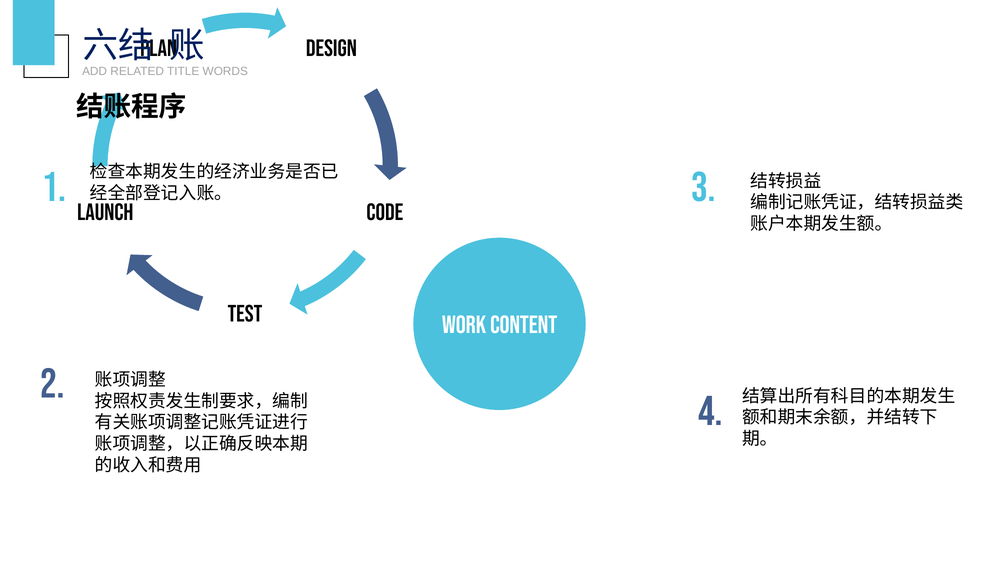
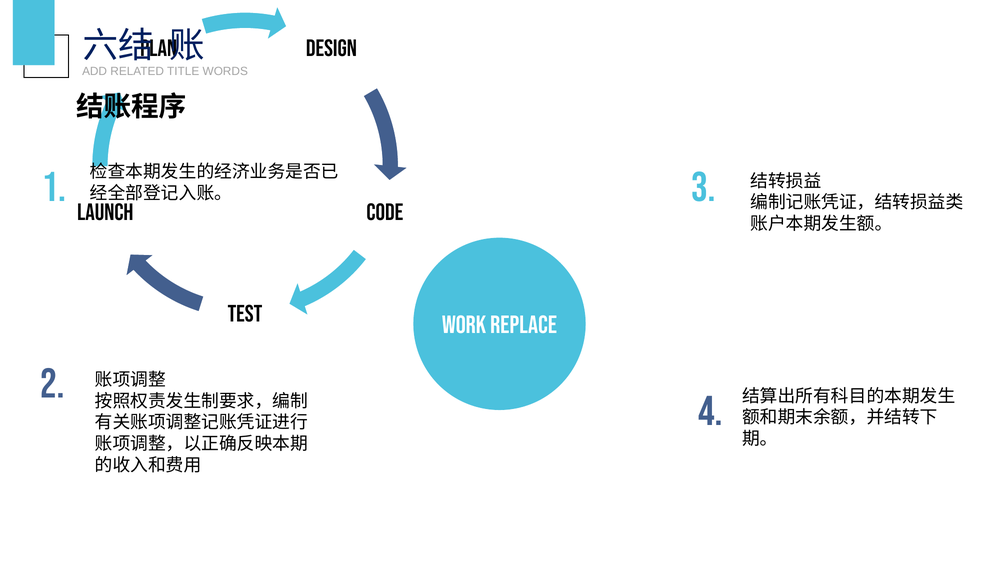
content: content -> replace (524, 325)
